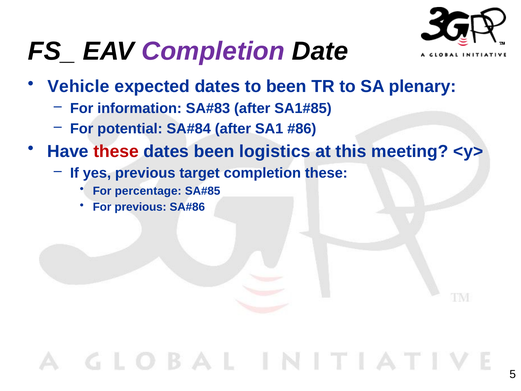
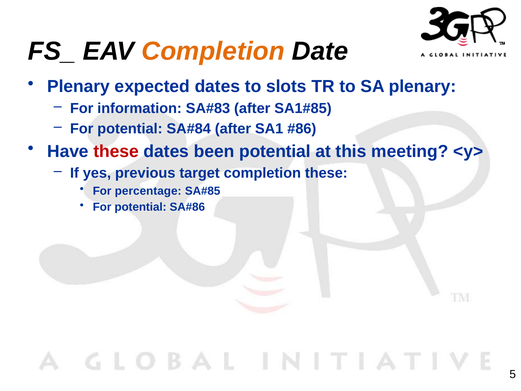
Completion colour: purple -> orange (213, 51)
Vehicle: Vehicle -> Plenary (79, 86)
to been: been -> slots (286, 86)
been logistics: logistics -> potential (275, 151)
previous: previous -> potential (141, 207)
